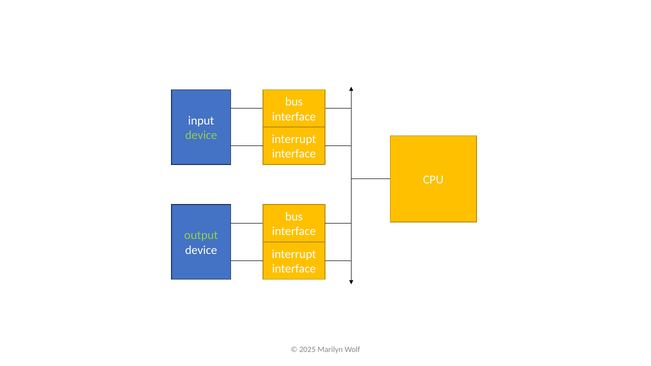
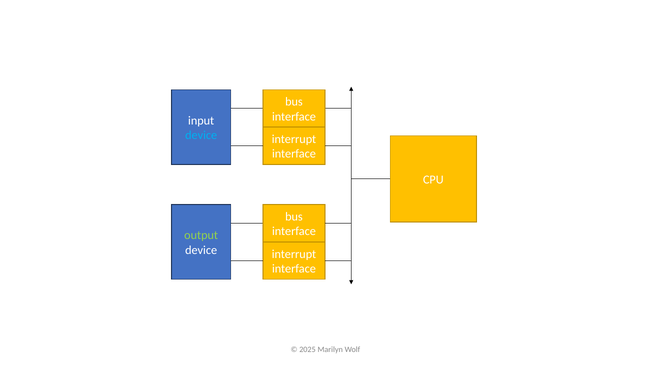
device colour: light green -> light blue (201, 135)
